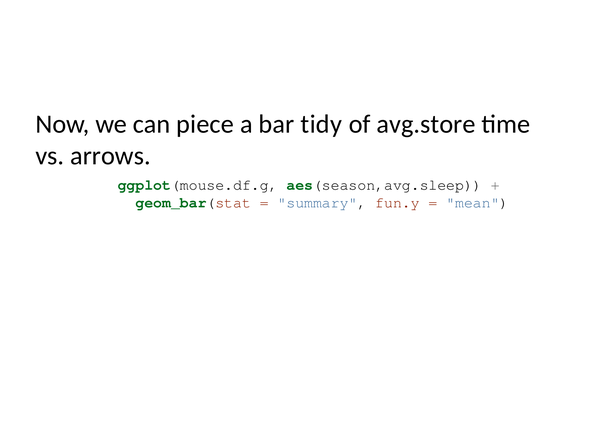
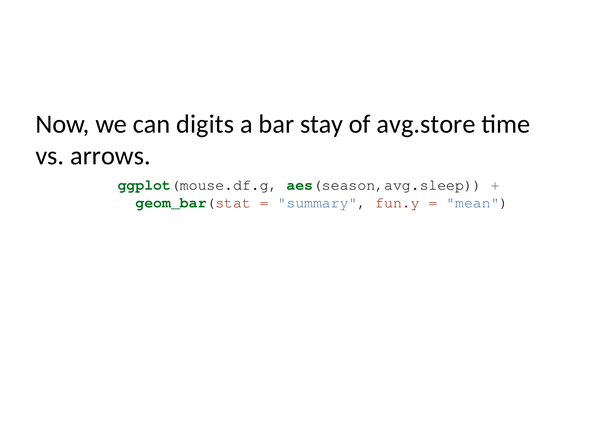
piece: piece -> digits (205, 124)
tidy: tidy -> stay (322, 124)
